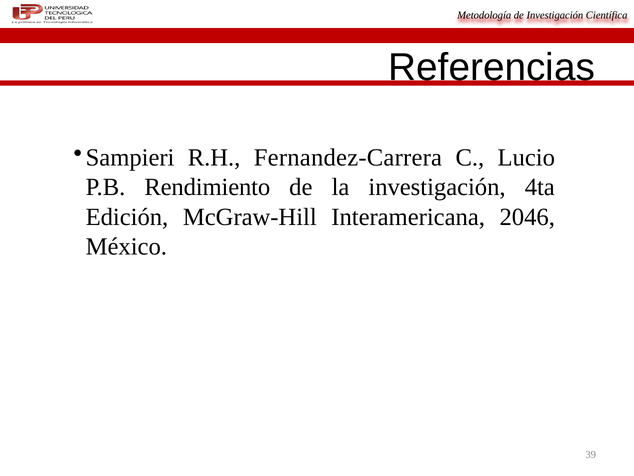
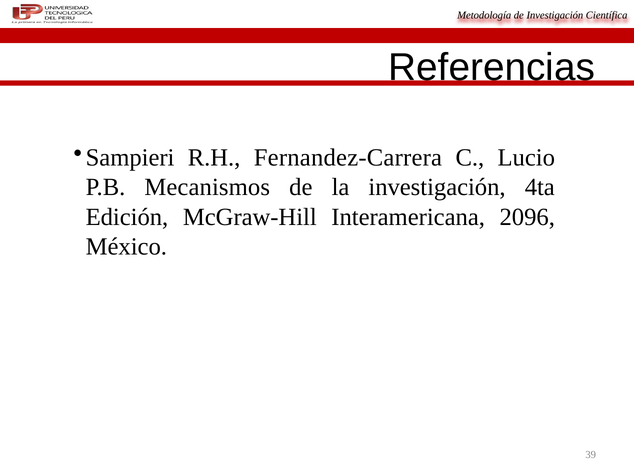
Rendimiento: Rendimiento -> Mecanismos (207, 187)
2046: 2046 -> 2096 (527, 217)
